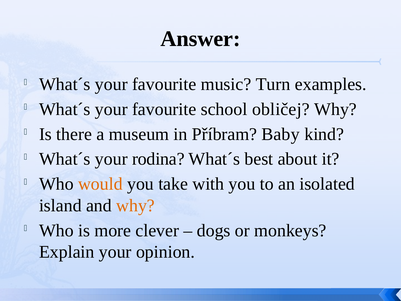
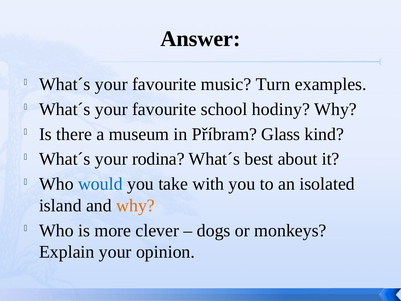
obličej: obličej -> hodiny (281, 109)
Baby: Baby -> Glass (281, 134)
would colour: orange -> blue (100, 184)
